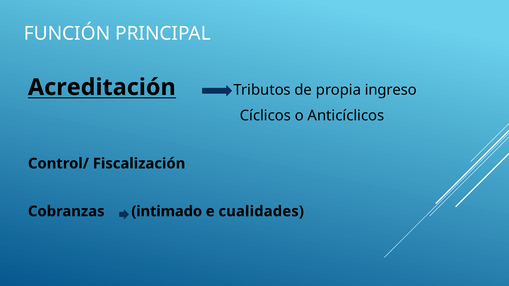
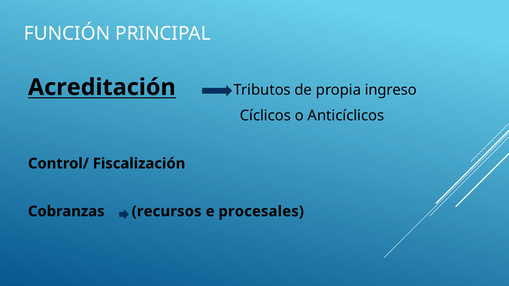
intimado: intimado -> recursos (167, 212)
cualidades: cualidades -> procesales (261, 212)
